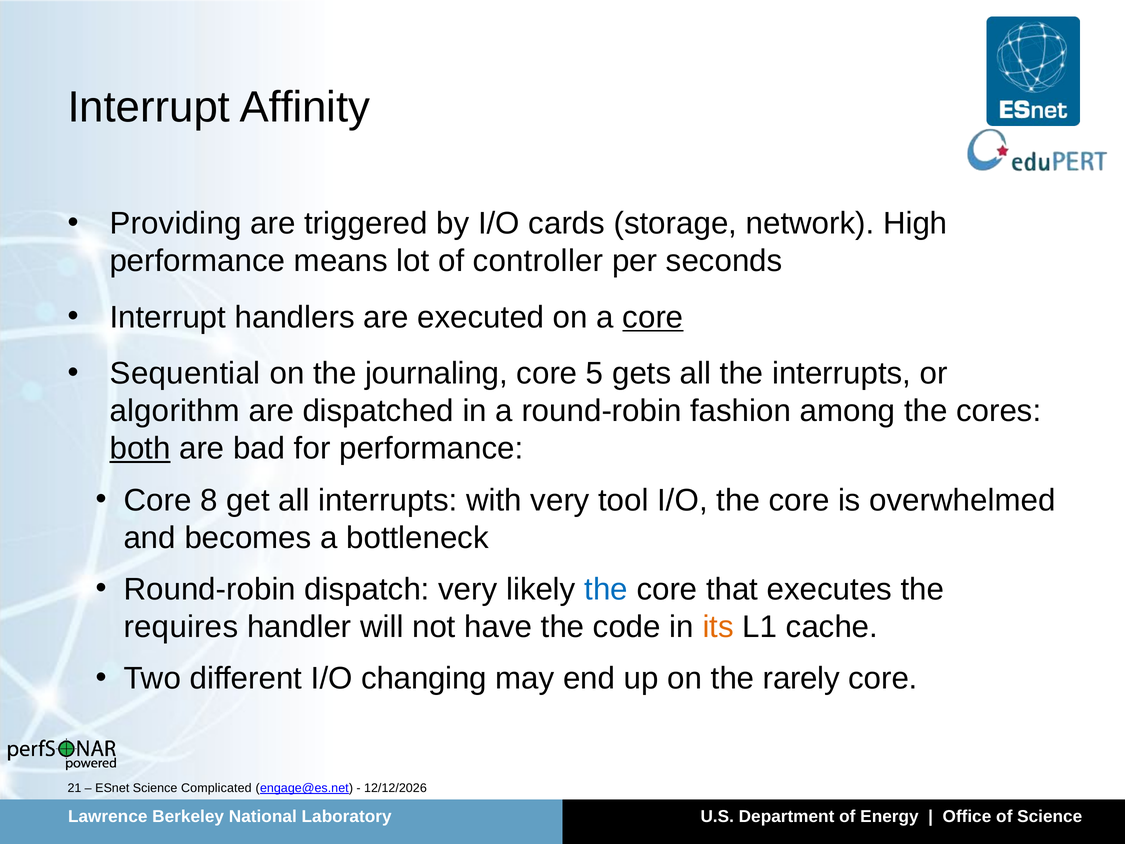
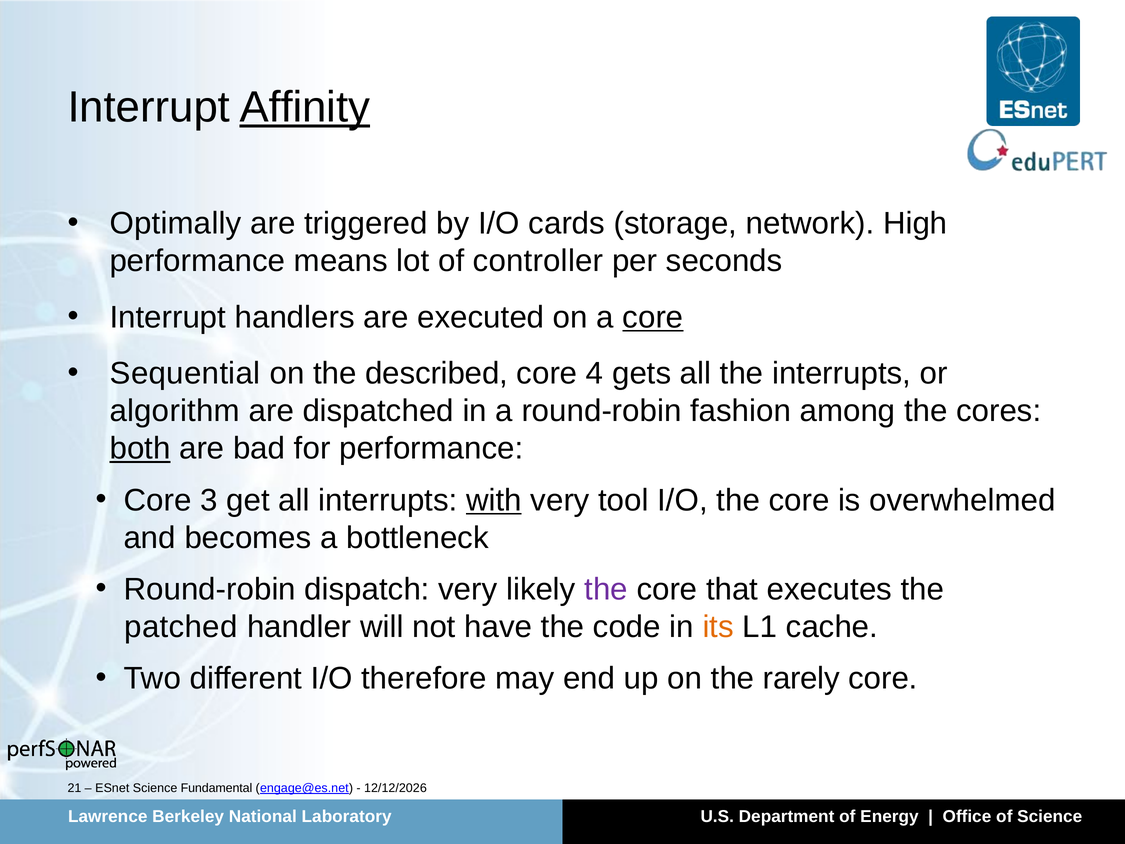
Affinity underline: none -> present (305, 107)
Providing: Providing -> Optimally (176, 223)
journaling: journaling -> described (437, 373)
5: 5 -> 4 (595, 373)
8: 8 -> 3 (209, 500)
with underline: none -> present (494, 500)
the colour: blue -> purple (606, 589)
requires: requires -> patched (181, 627)
changing: changing -> therefore (424, 678)
Complicated: Complicated -> Fundamental (216, 788)
